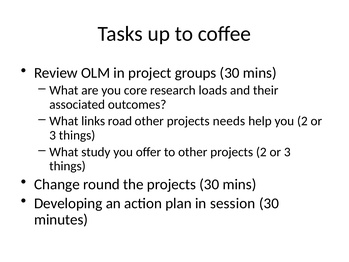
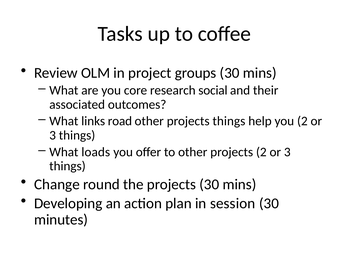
loads: loads -> social (213, 90)
projects needs: needs -> things (229, 121)
study: study -> loads (96, 152)
